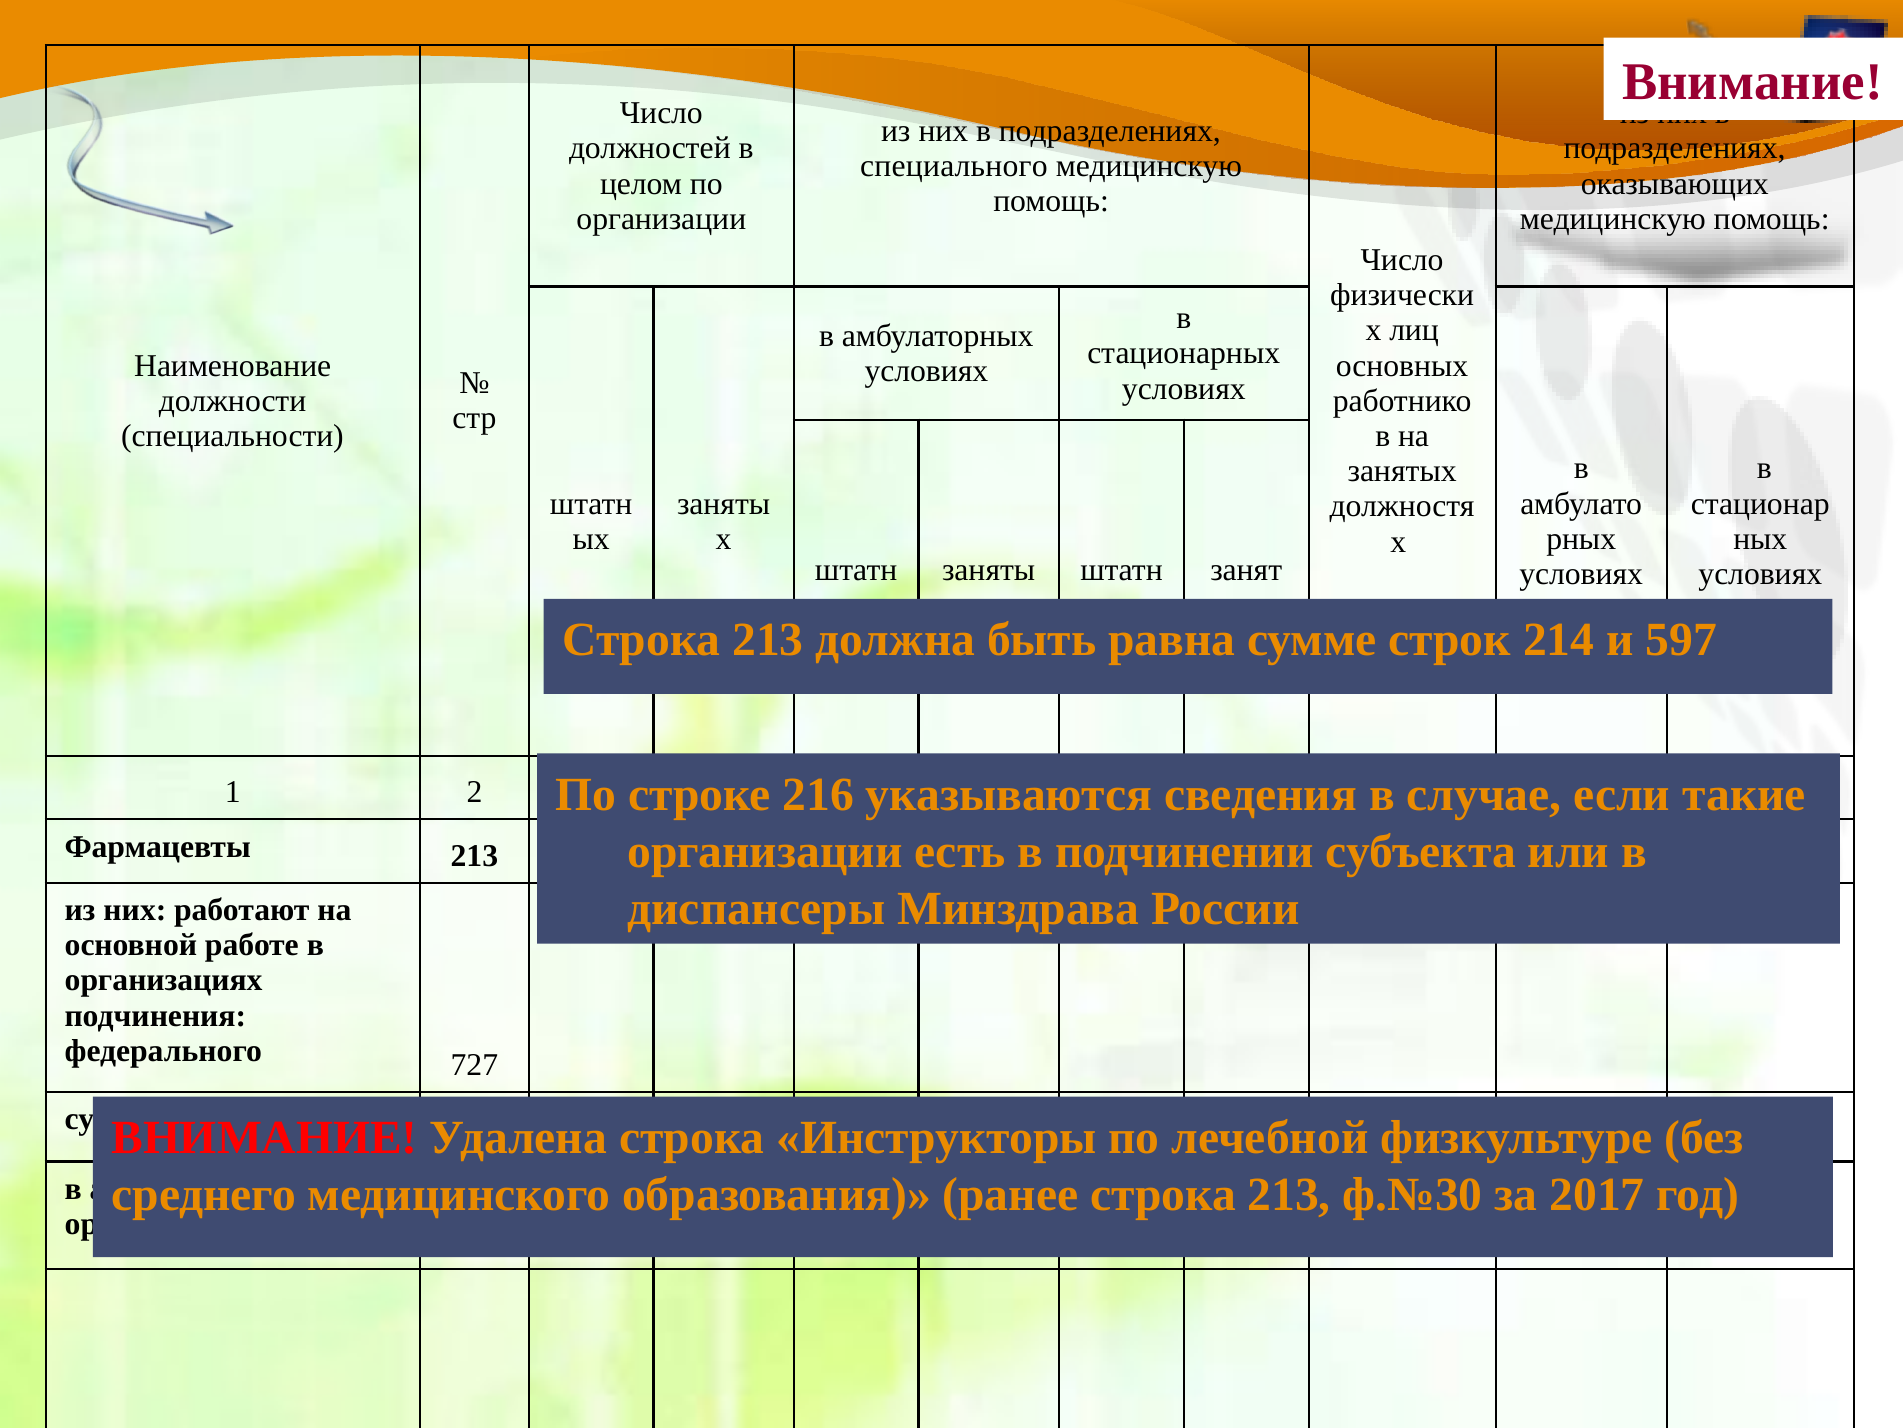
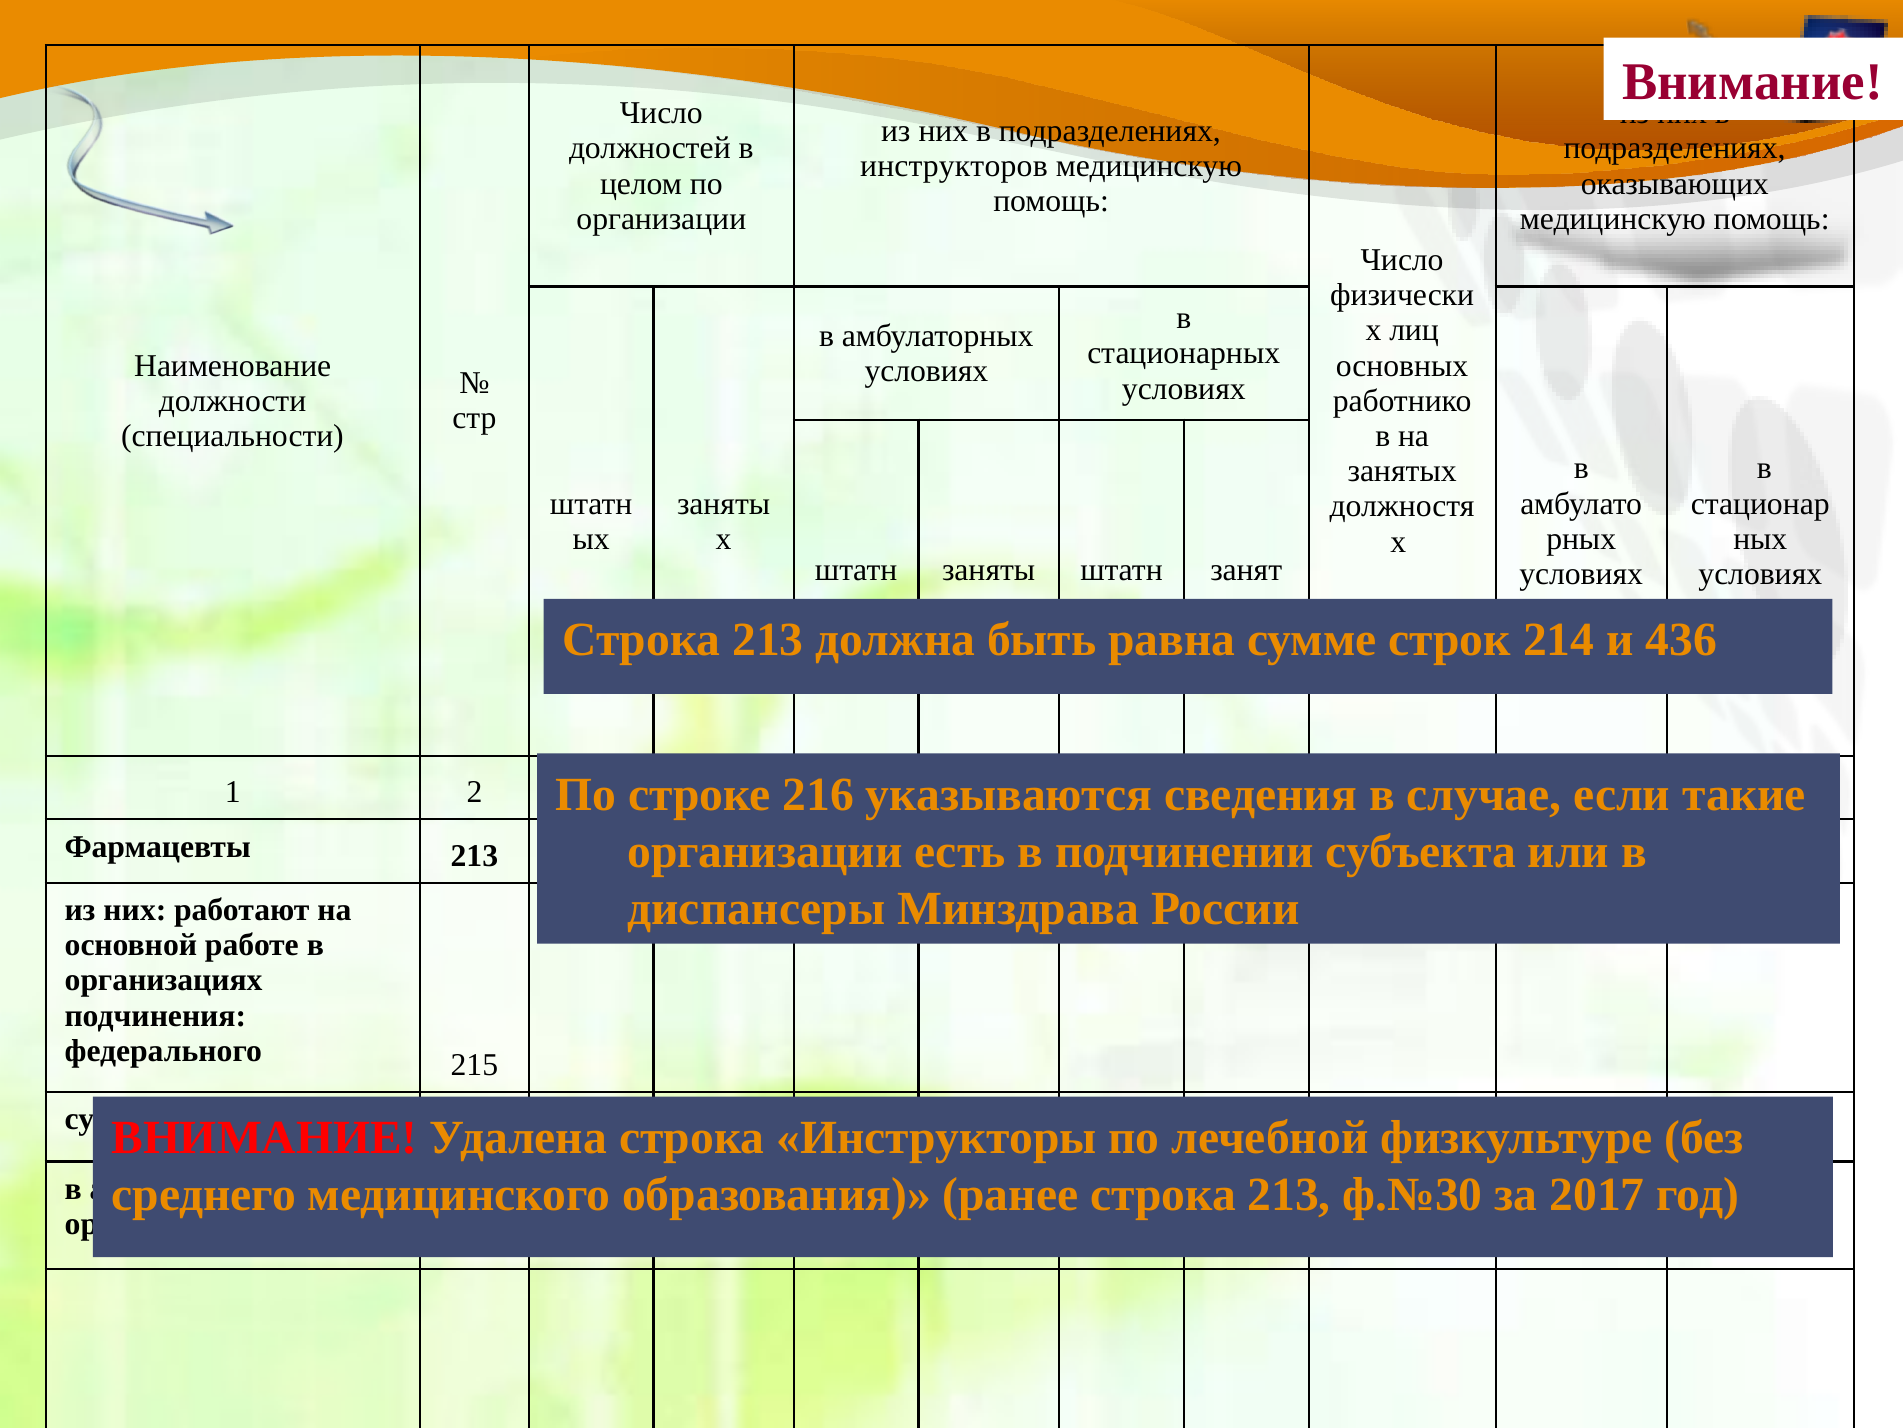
специального: специального -> инструкторов (954, 166)
597: 597 -> 436 (1681, 640)
федерального 727: 727 -> 215 (474, 1065)
